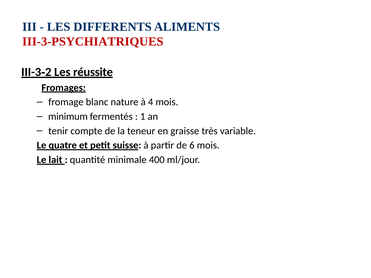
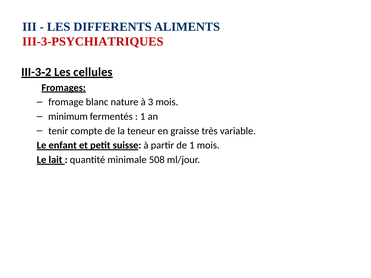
réussite: réussite -> cellules (93, 72)
4: 4 -> 3 (151, 102)
quatre: quatre -> enfant (63, 145)
de 6: 6 -> 1 (192, 145)
400: 400 -> 508 (157, 160)
